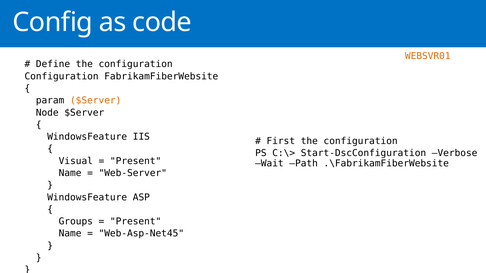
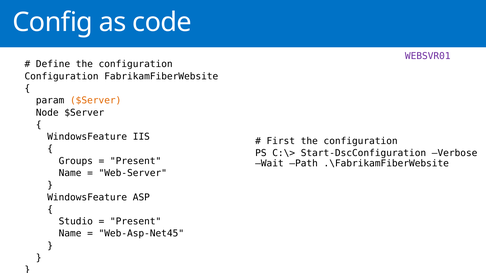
WEBSVR01 colour: orange -> purple (428, 56)
Visual: Visual -> Groups (76, 161)
Groups: Groups -> Studio (76, 222)
